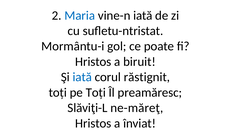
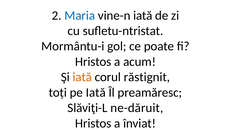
biruit: biruit -> acum (140, 62)
iată colour: blue -> orange (82, 77)
pe Toți: Toți -> Iată (96, 92)
ne-măreţ: ne-măreţ -> ne-dăruit (137, 108)
